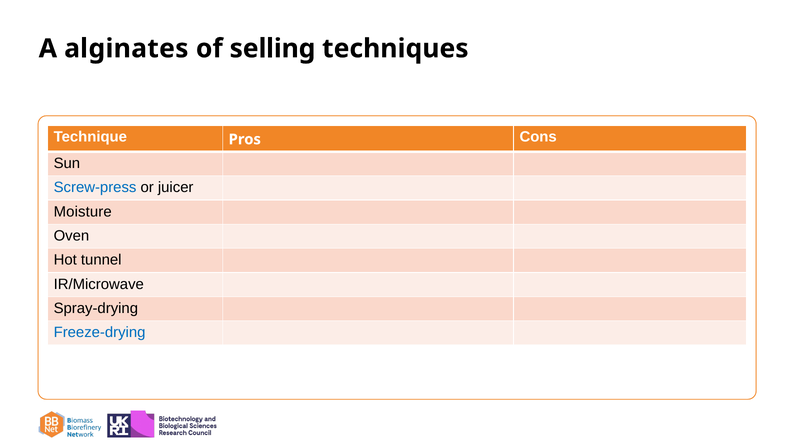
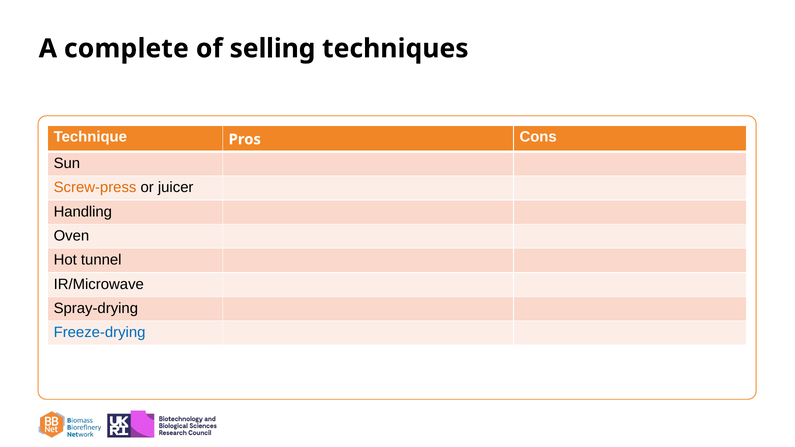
alginates: alginates -> complete (126, 49)
Screw-press colour: blue -> orange (95, 187)
Moisture: Moisture -> Handling (83, 212)
